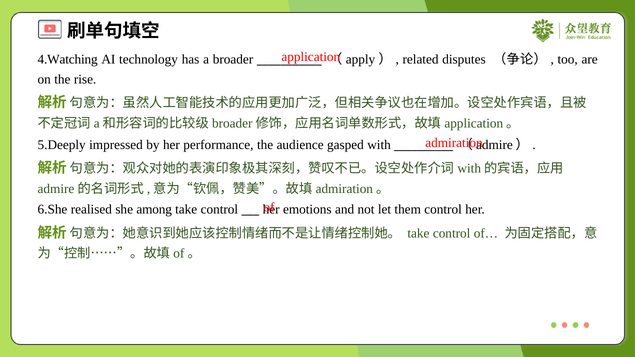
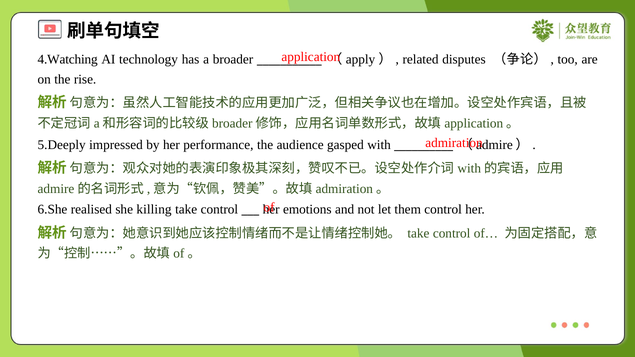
among: among -> killing (154, 210)
